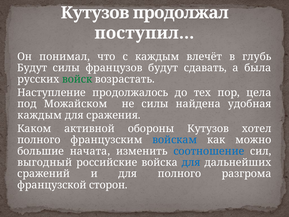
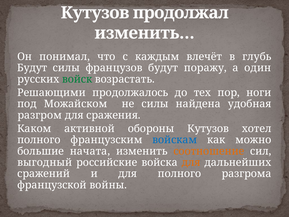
поступил…: поступил… -> изменить… (145, 33)
сдавать: сдавать -> поражу (205, 68)
была: была -> один (258, 68)
Наступление: Наступление -> Решающими (52, 93)
цела: цела -> ноги (259, 93)
каждым: каждым -> разгром (40, 115)
соотношение colour: blue -> orange (209, 151)
для colour: blue -> orange (191, 162)
сторон: сторон -> войны (108, 185)
